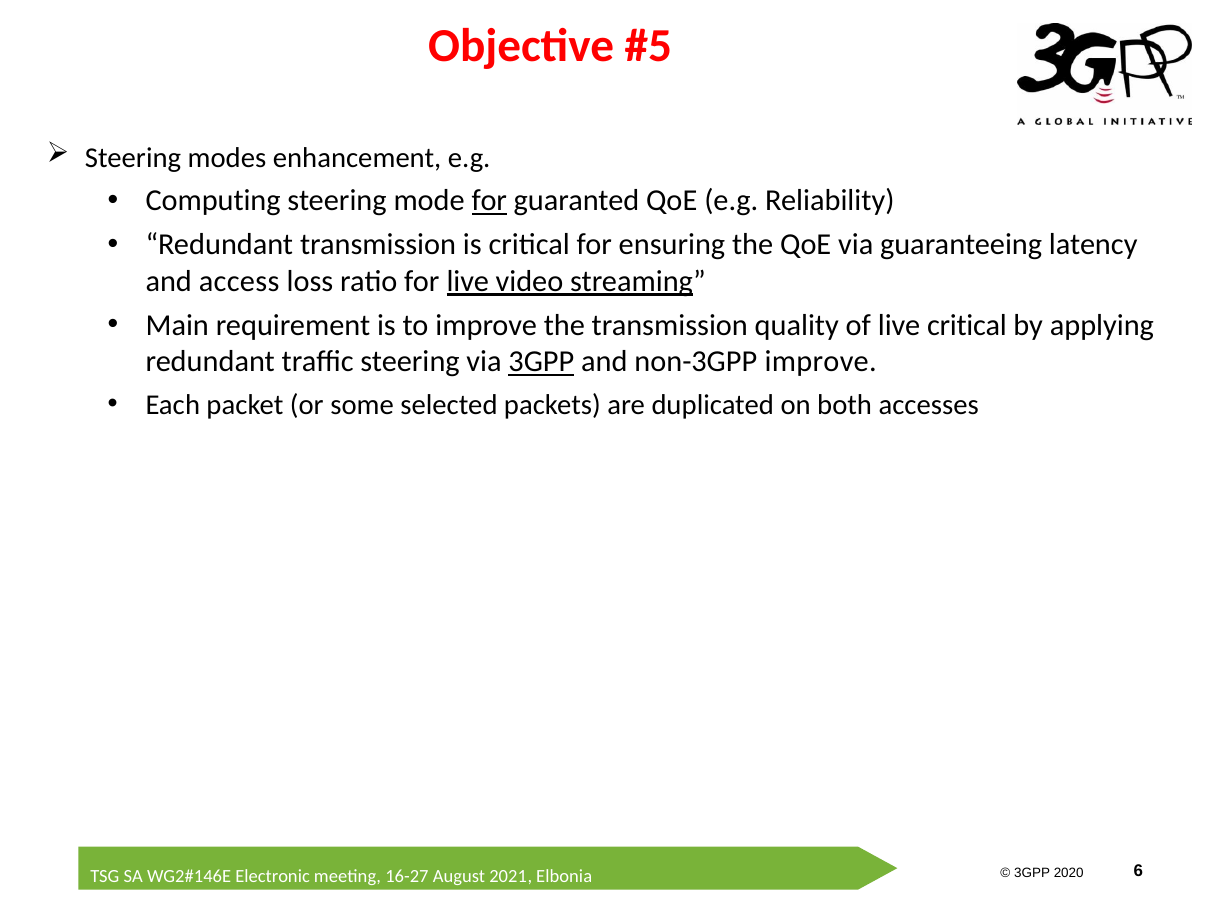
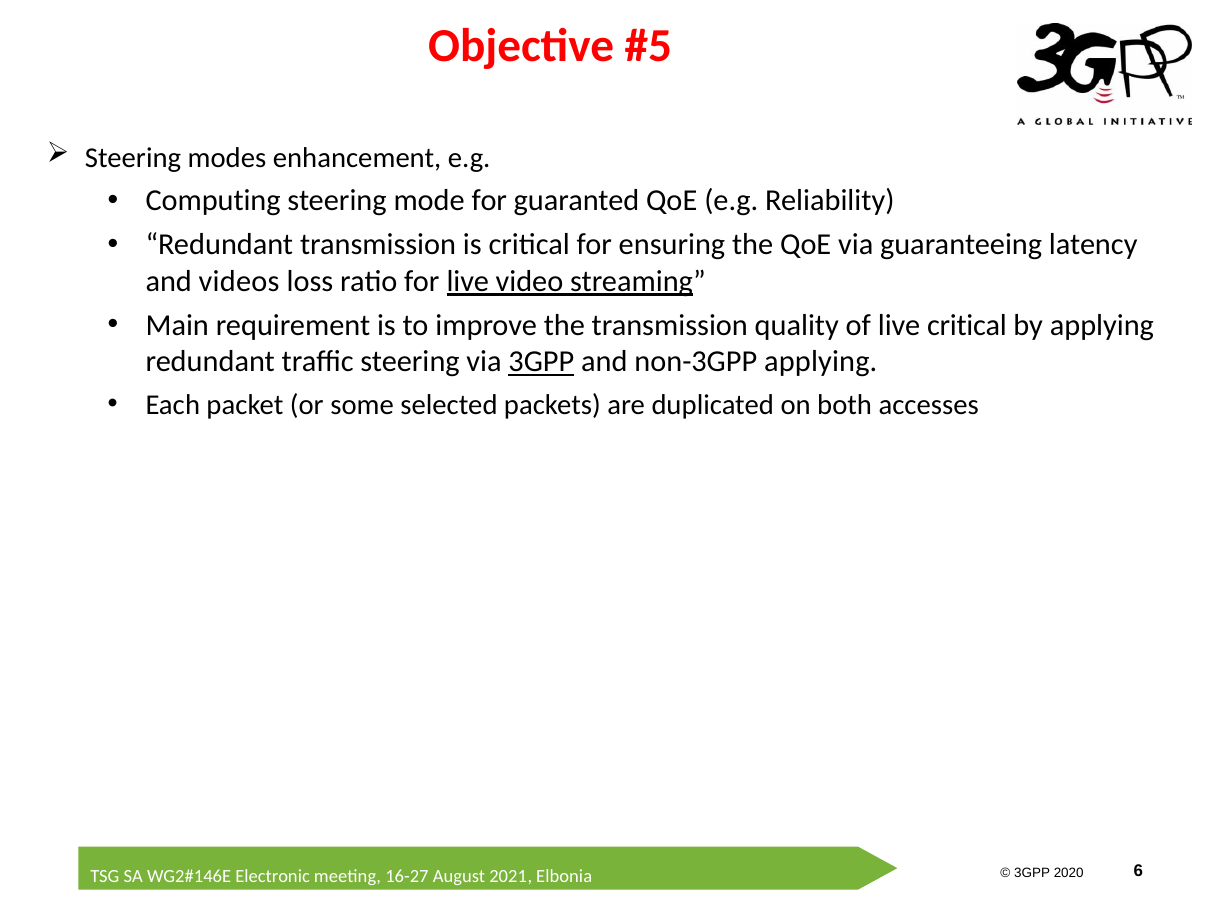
for underline: present -> none (489, 201)
access: access -> videos (239, 281)
non-3GPP improve: improve -> applying (821, 362)
